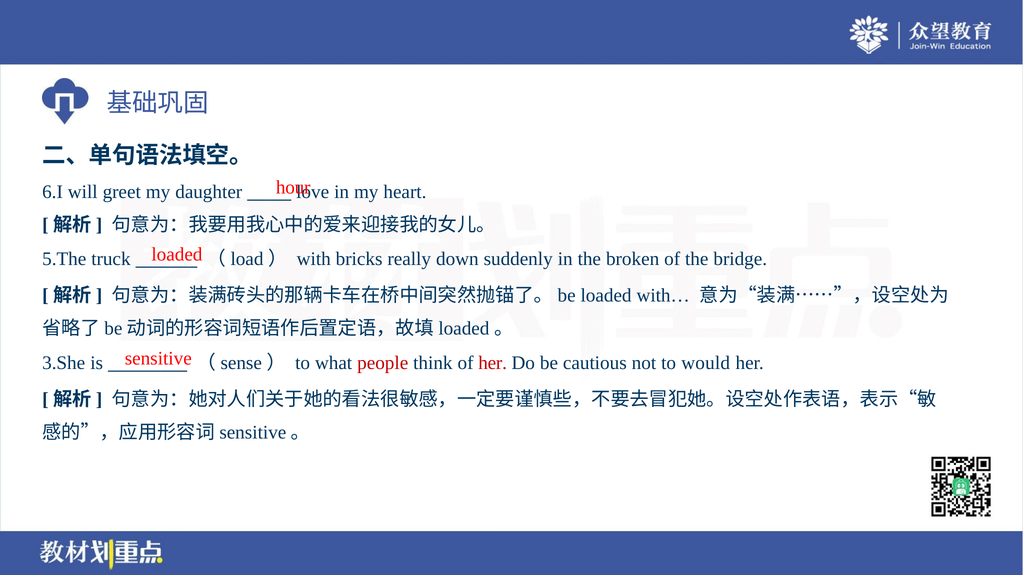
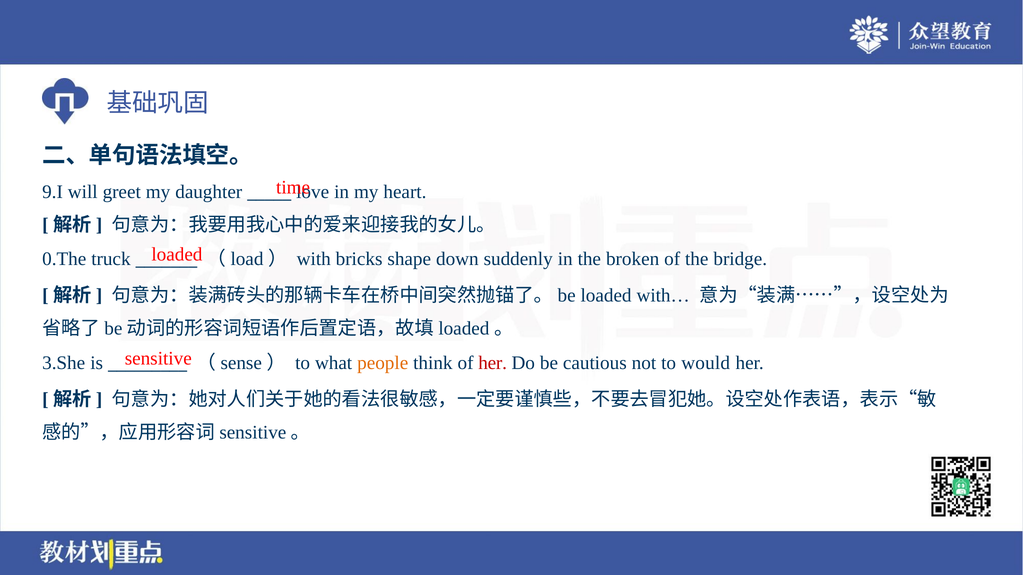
hour: hour -> time (293, 188)
6.I: 6.I -> 9.I (53, 192)
5.The: 5.The -> 0.The (64, 259)
really: really -> shape (409, 259)
people colour: red -> orange (383, 363)
